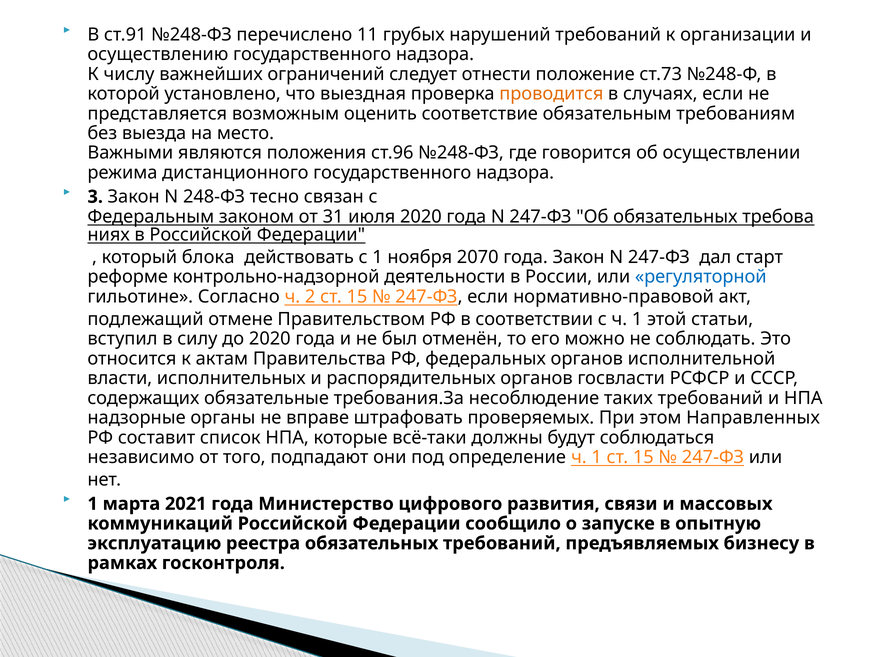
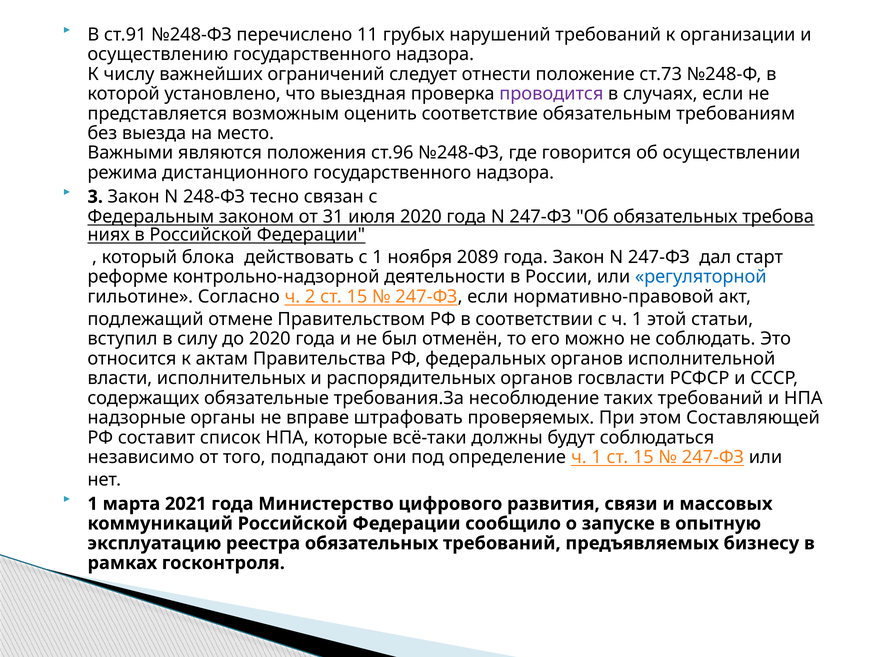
проводится colour: orange -> purple (551, 94)
2070: 2070 -> 2089 (478, 257)
Направленных: Направленных -> Составляющей (753, 418)
